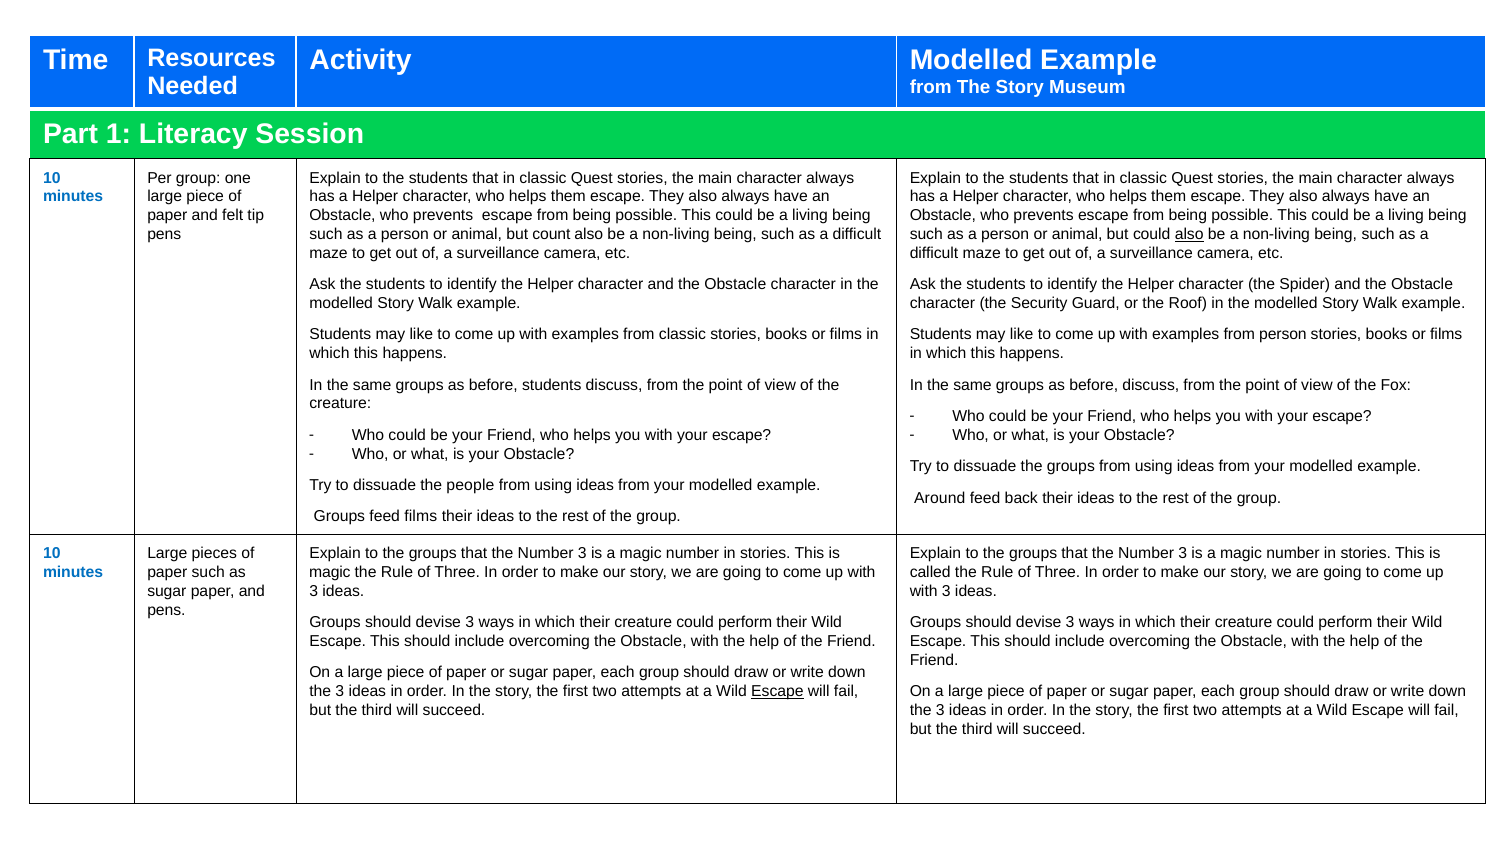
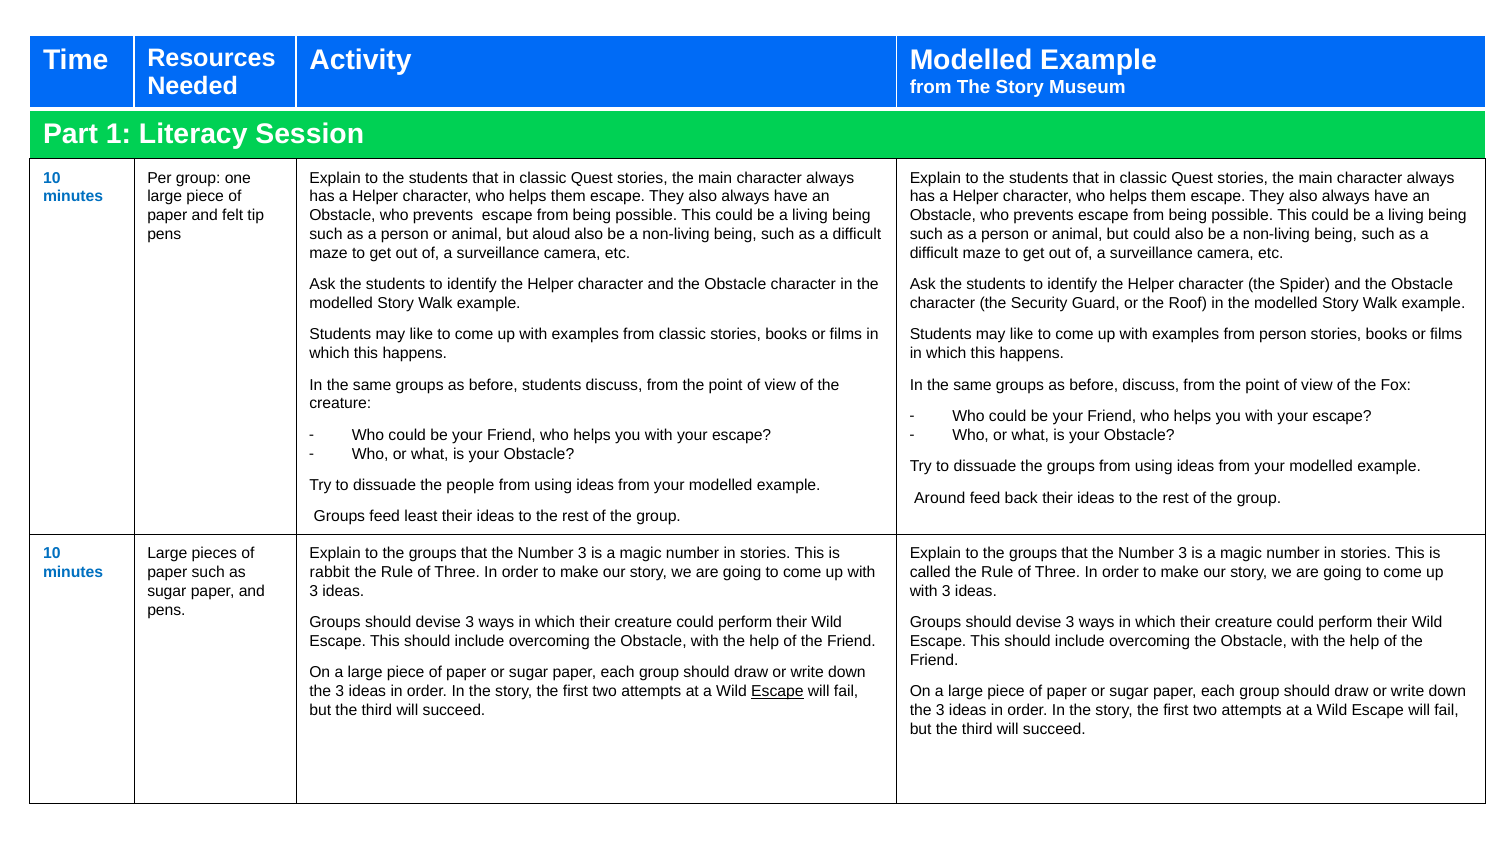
count: count -> aloud (551, 234)
also underline: present -> none (1189, 234)
feed films: films -> least (421, 516)
magic: magic -> rabbit (330, 572)
